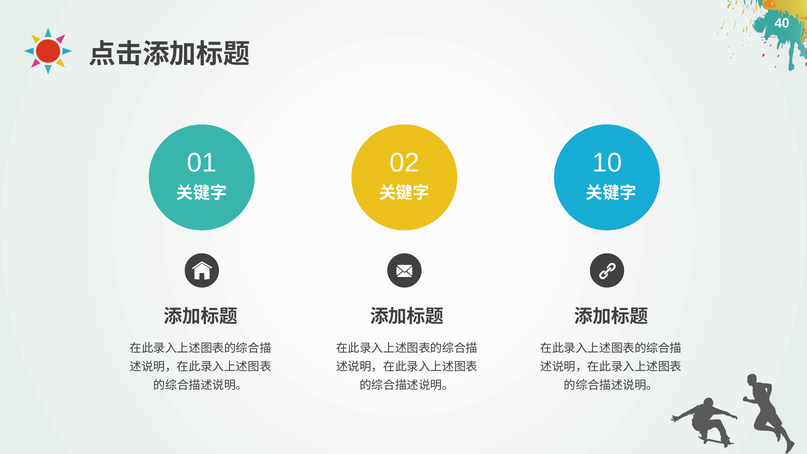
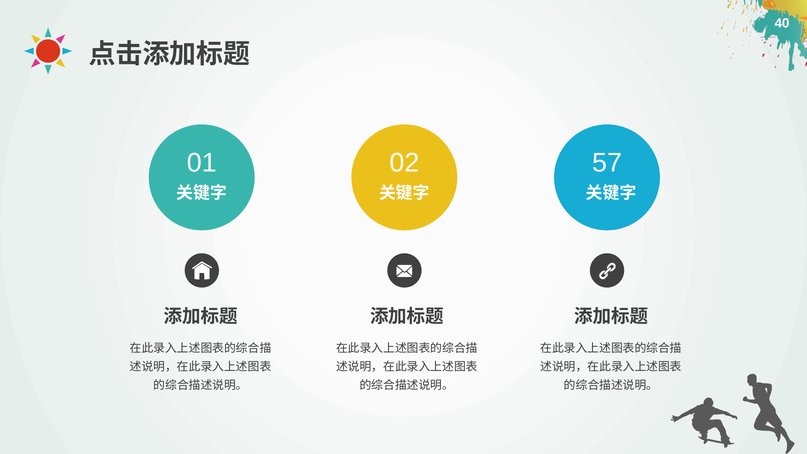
10: 10 -> 57 (607, 163)
